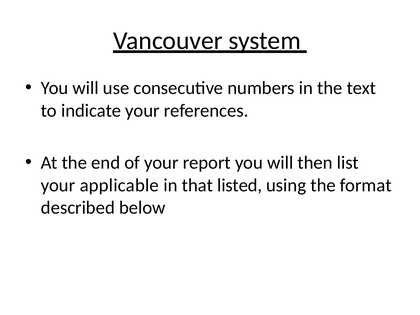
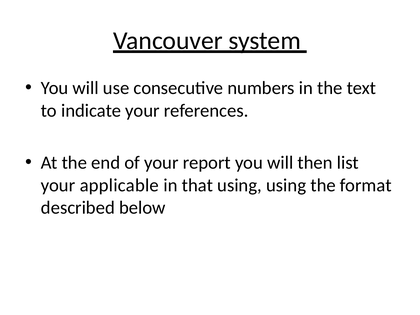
that listed: listed -> using (240, 185)
